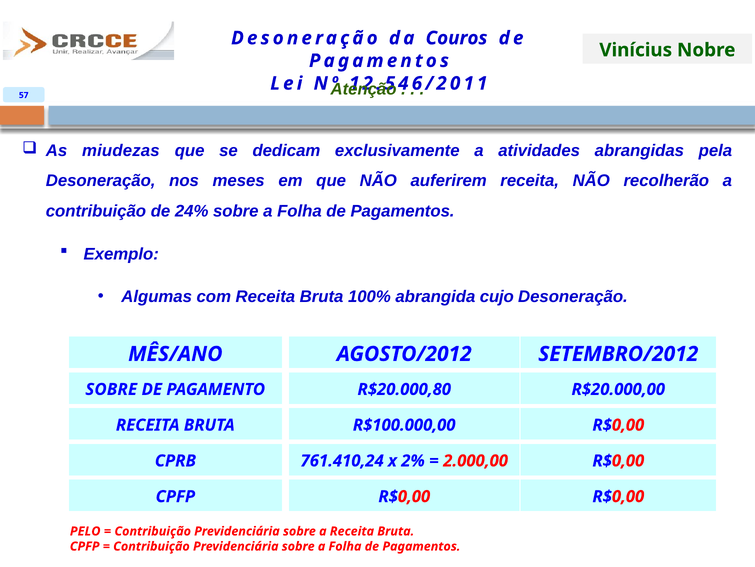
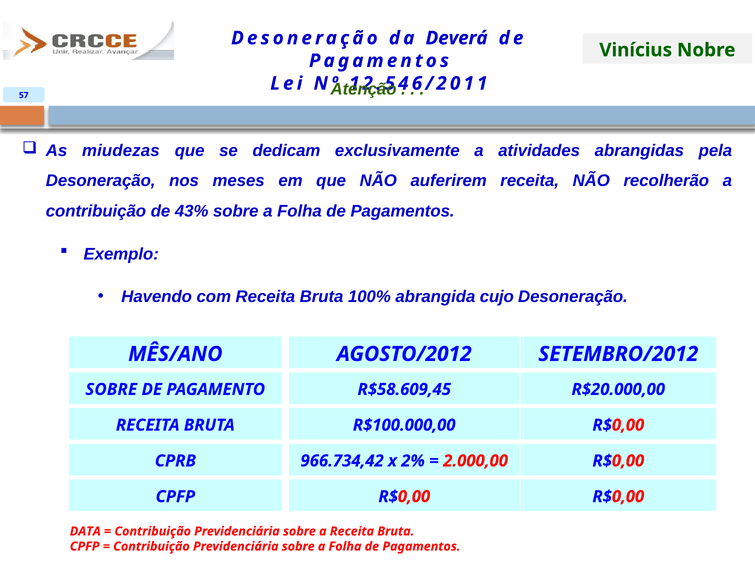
Couros: Couros -> Deverá (457, 38)
24%: 24% -> 43% (192, 211)
Algumas: Algumas -> Havendo (157, 296)
R$20.000,80: R$20.000,80 -> R$58.609,45 (404, 389)
761.410,24: 761.410,24 -> 966.734,42 (342, 460)
PELO: PELO -> DATA (85, 531)
